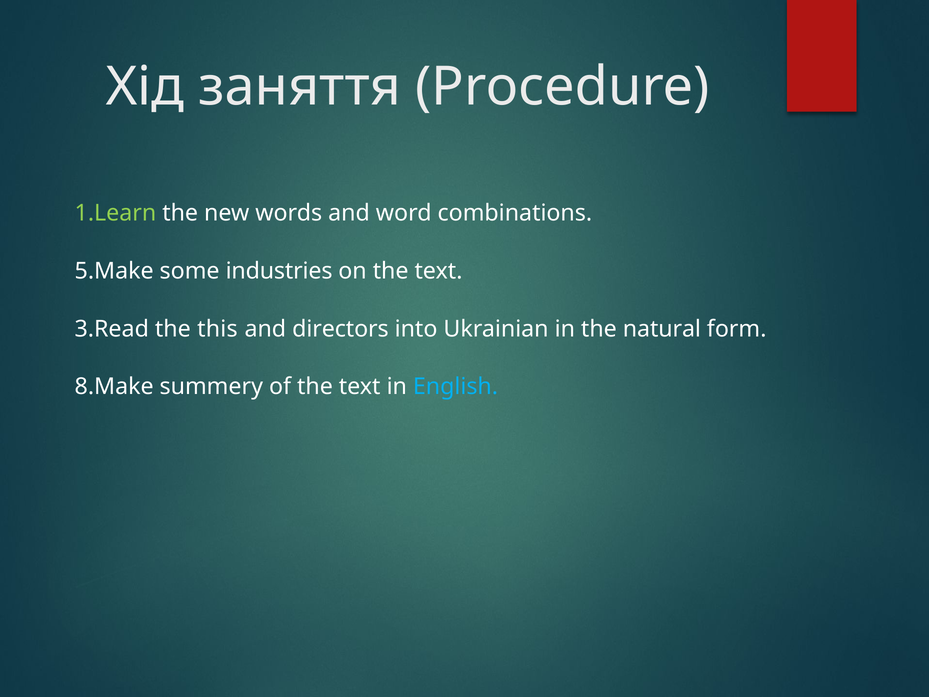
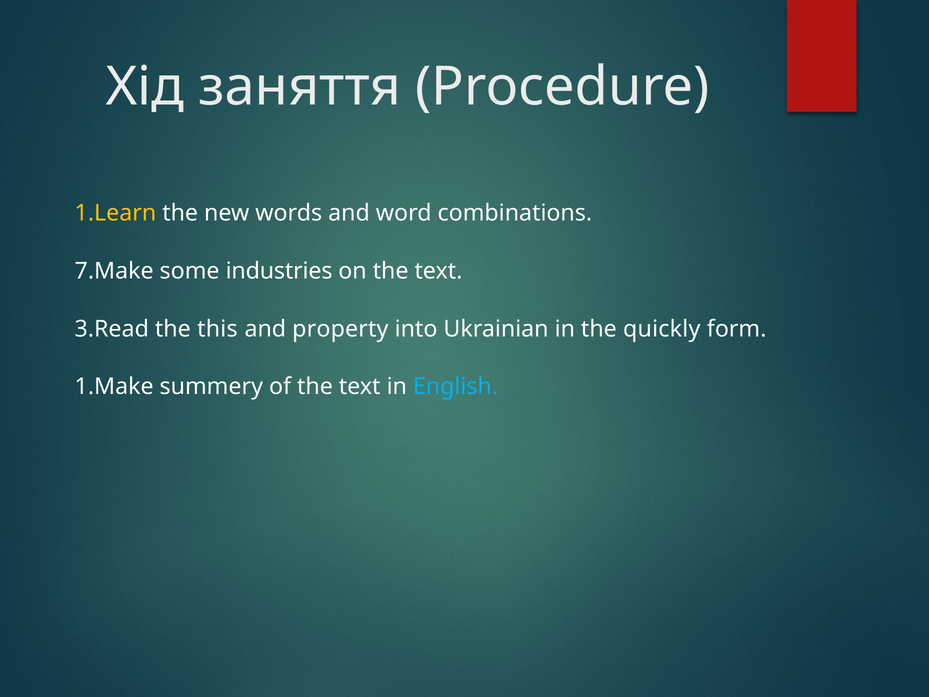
1.Learn colour: light green -> yellow (115, 213)
5.Make: 5.Make -> 7.Make (114, 271)
directors: directors -> property (340, 329)
natural: natural -> quickly (662, 329)
8.Make: 8.Make -> 1.Make (114, 387)
